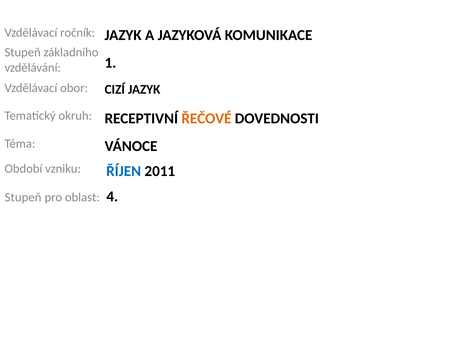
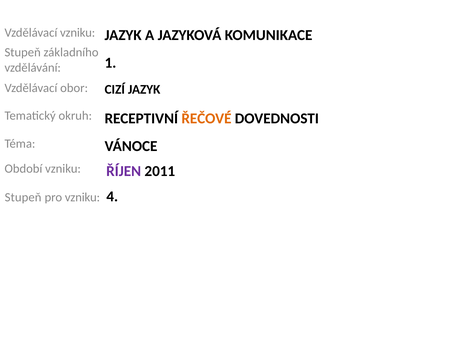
Vzdělávací ročník: ročník -> vzniku (78, 32)
ŘÍJEN colour: blue -> purple (124, 171)
pro oblast: oblast -> vzniku (82, 197)
